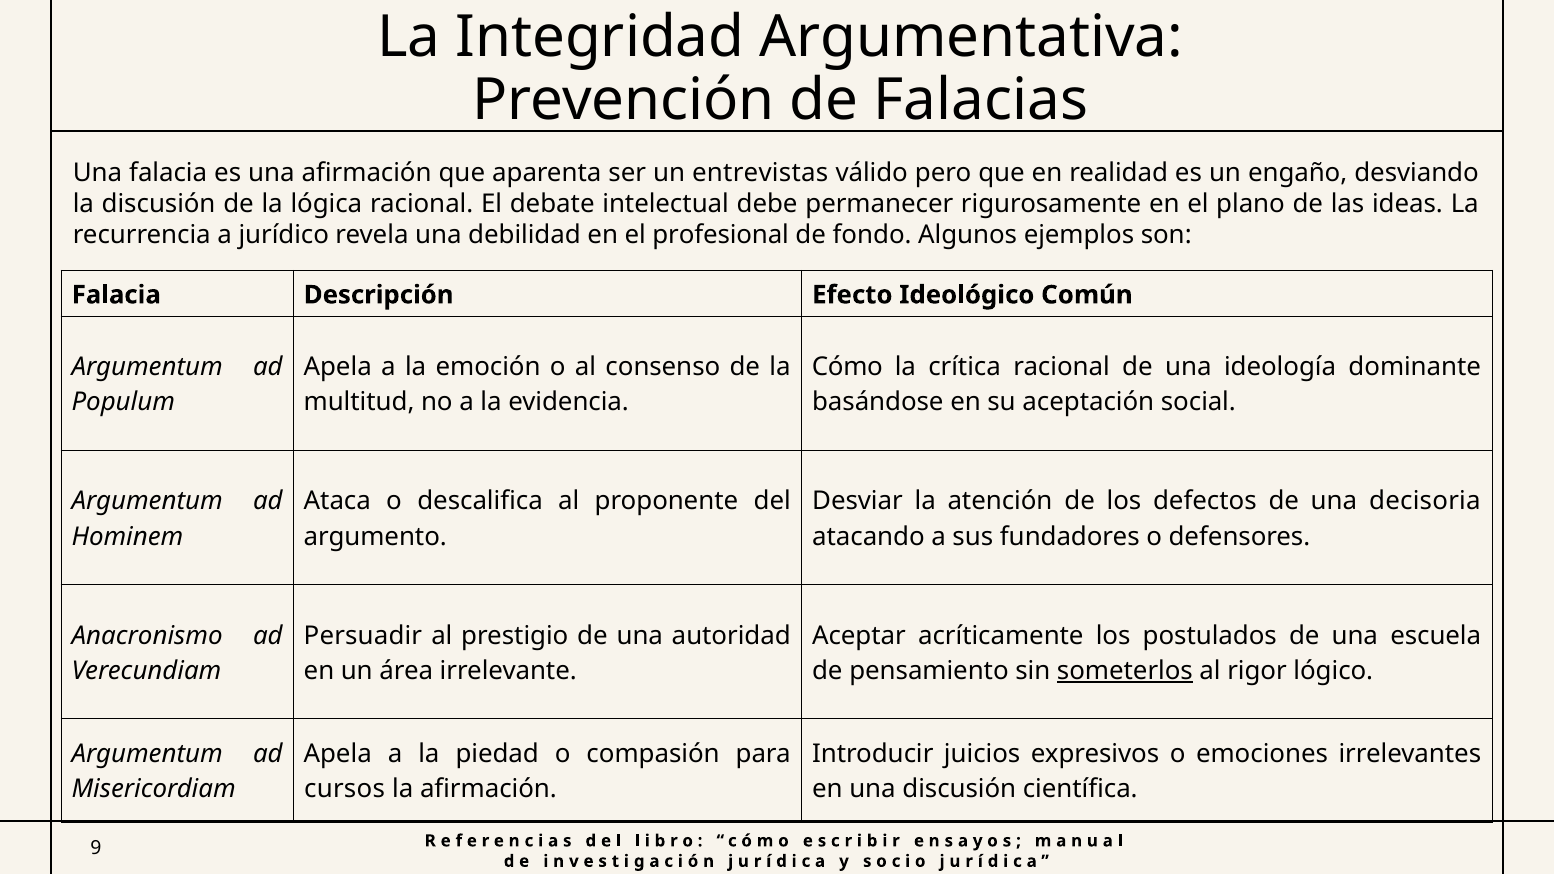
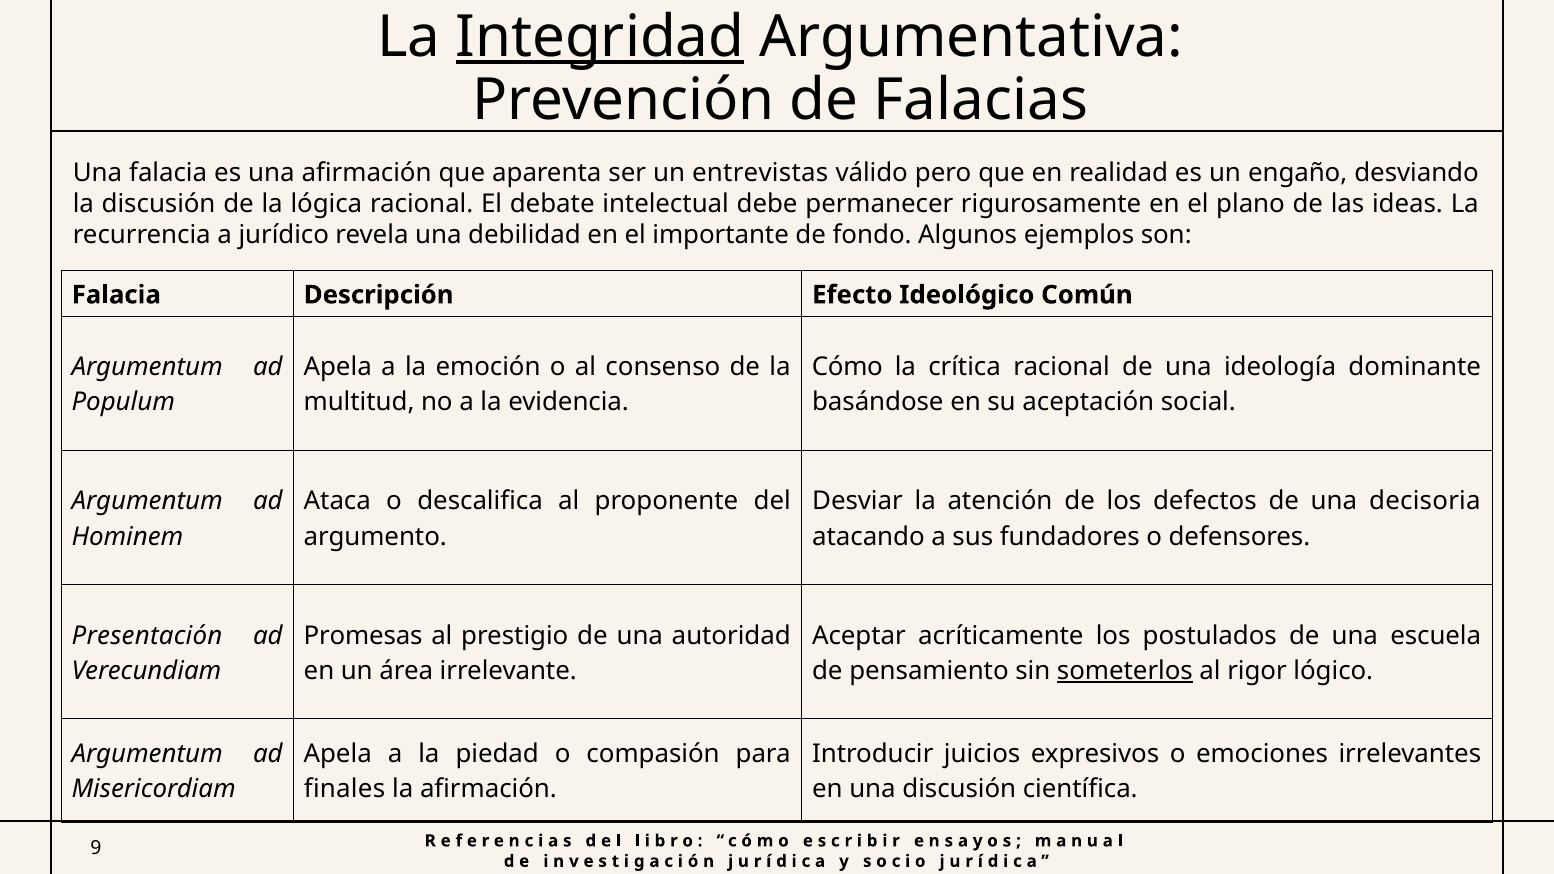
Integridad underline: none -> present (600, 37)
profesional: profesional -> importante (721, 235)
Anacronismo: Anacronismo -> Presentación (147, 636)
Persuadir: Persuadir -> Promesas (363, 636)
cursos: cursos -> finales (345, 789)
